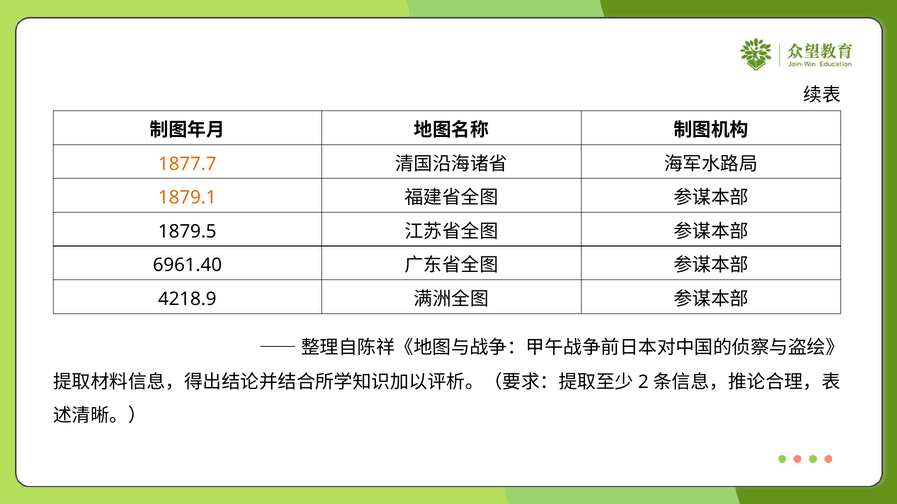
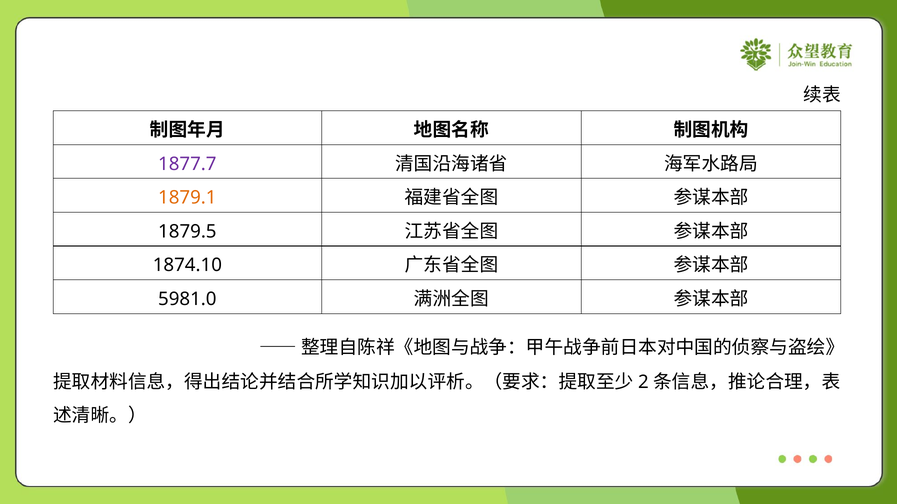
1877.7 colour: orange -> purple (187, 164)
6961.40: 6961.40 -> 1874.10 (187, 266)
4218.9: 4218.9 -> 5981.0 (187, 299)
